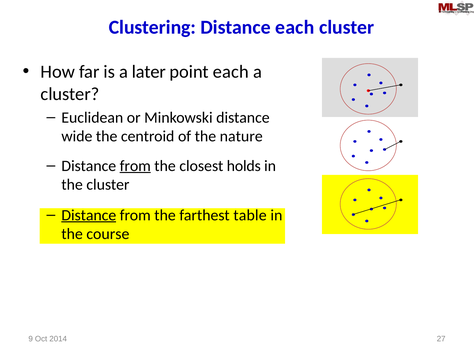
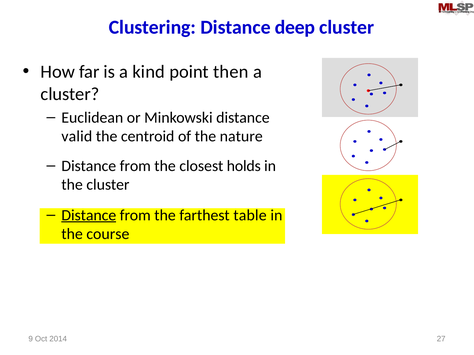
Distance each: each -> deep (295, 27)
later: later -> kind (149, 72)
point each: each -> then (231, 72)
wide: wide -> valid (77, 137)
from underline: present -> none (135, 166)
